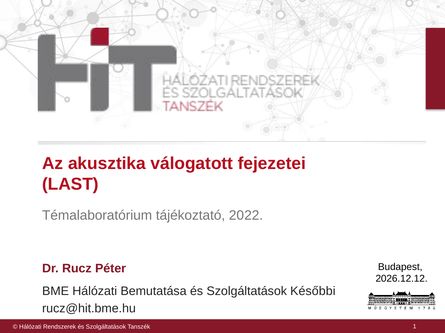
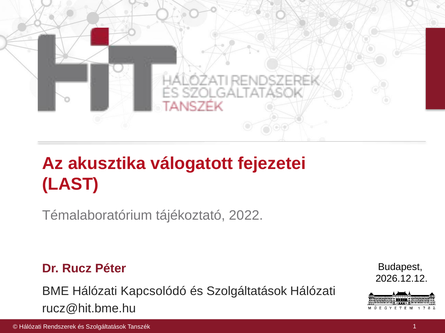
Bemutatása: Bemutatása -> Kapcsolódó (153, 292)
Szolgáltatások Későbbi: Későbbi -> Hálózati (313, 292)
